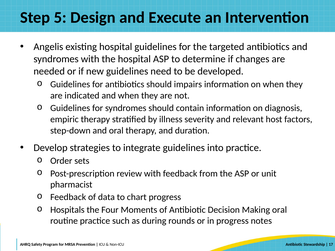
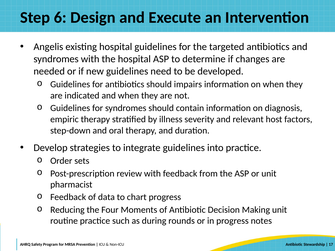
5: 5 -> 6 (60, 17)
Hospitals: Hospitals -> Reducing (67, 210)
Making oral: oral -> unit (280, 210)
